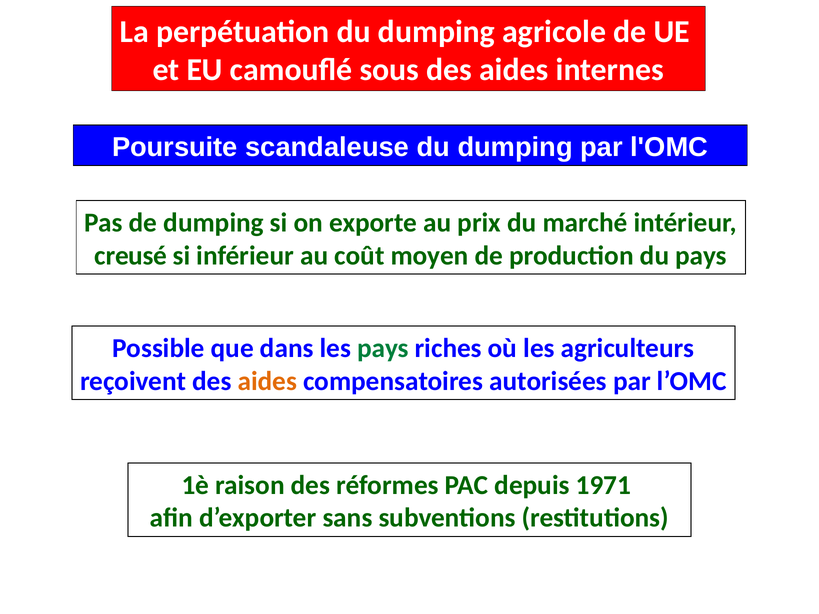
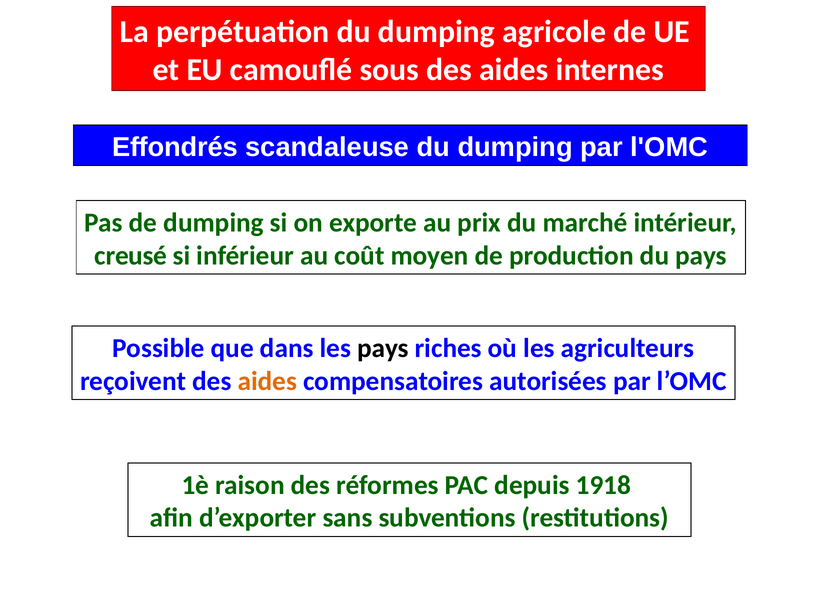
Poursuite: Poursuite -> Effondrés (175, 147)
pays colour: green -> black (383, 349)
1971: 1971 -> 1918 (603, 485)
